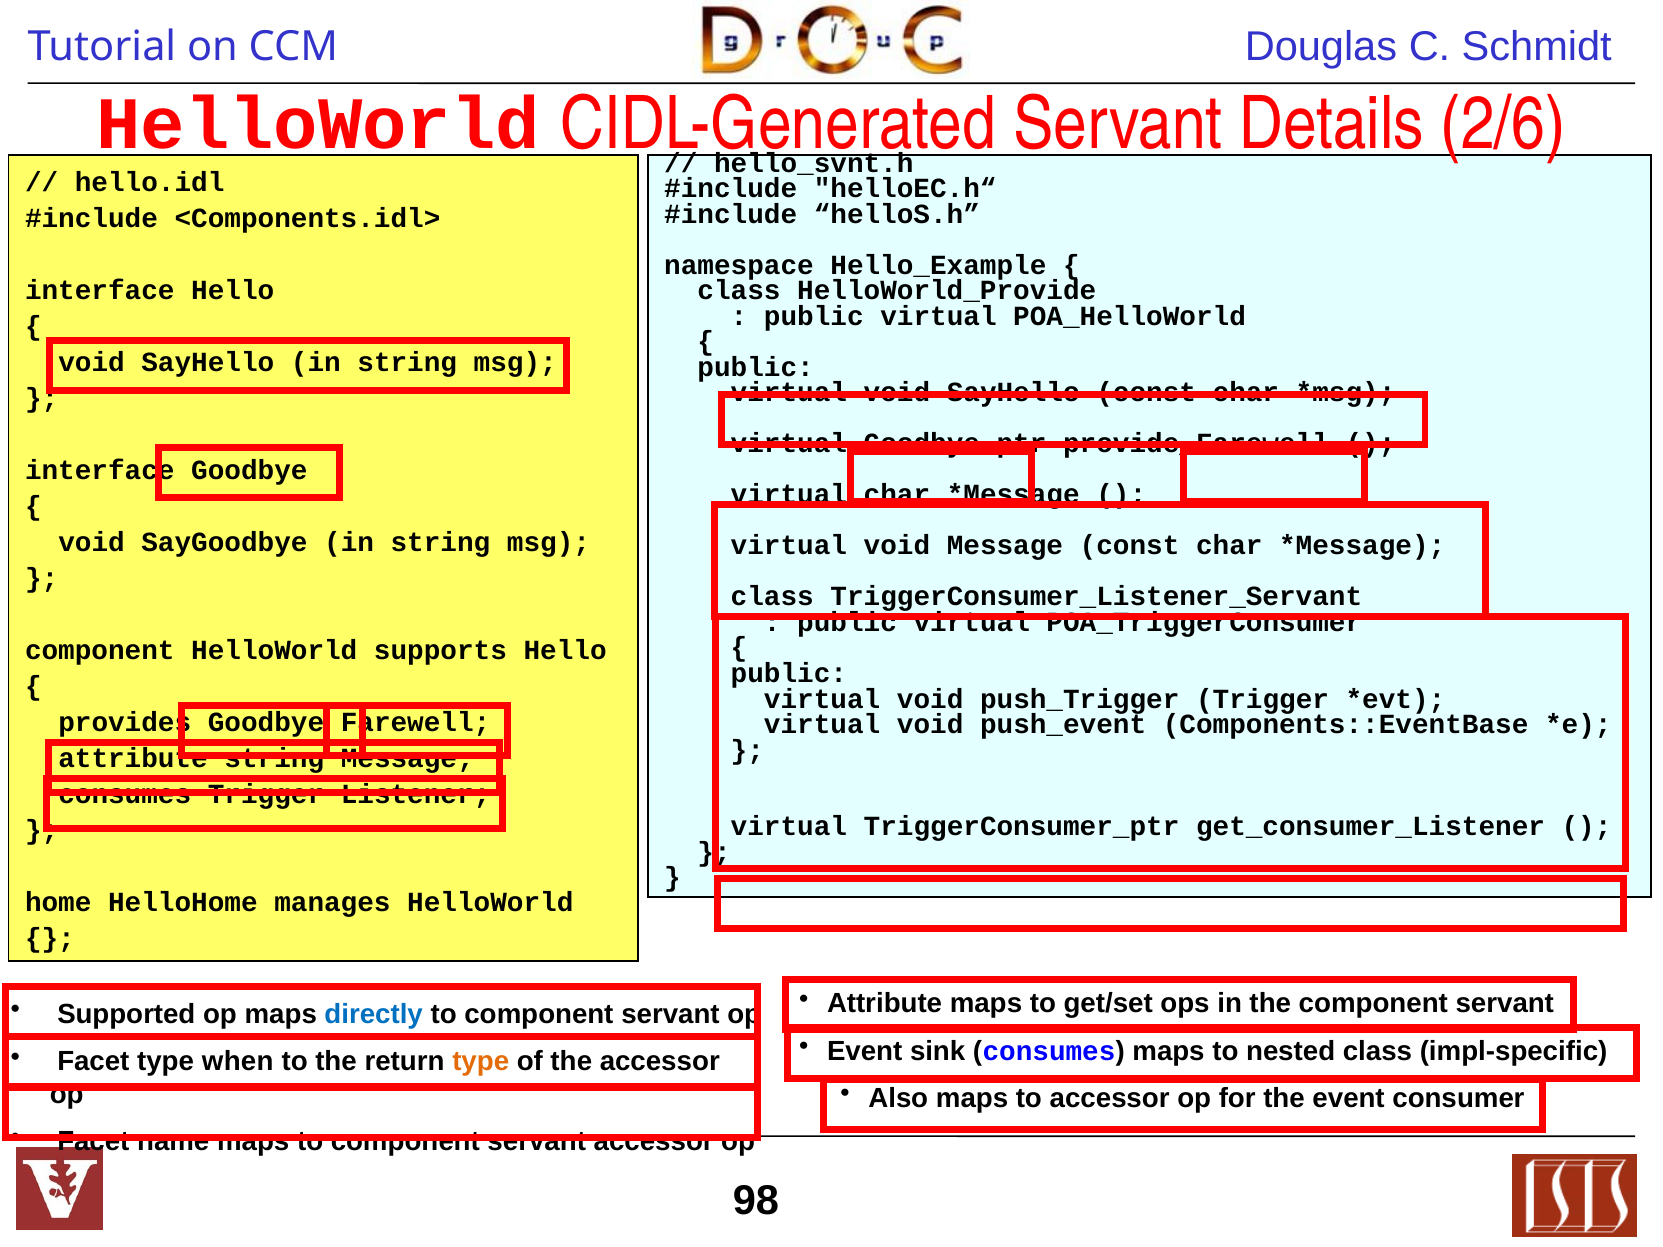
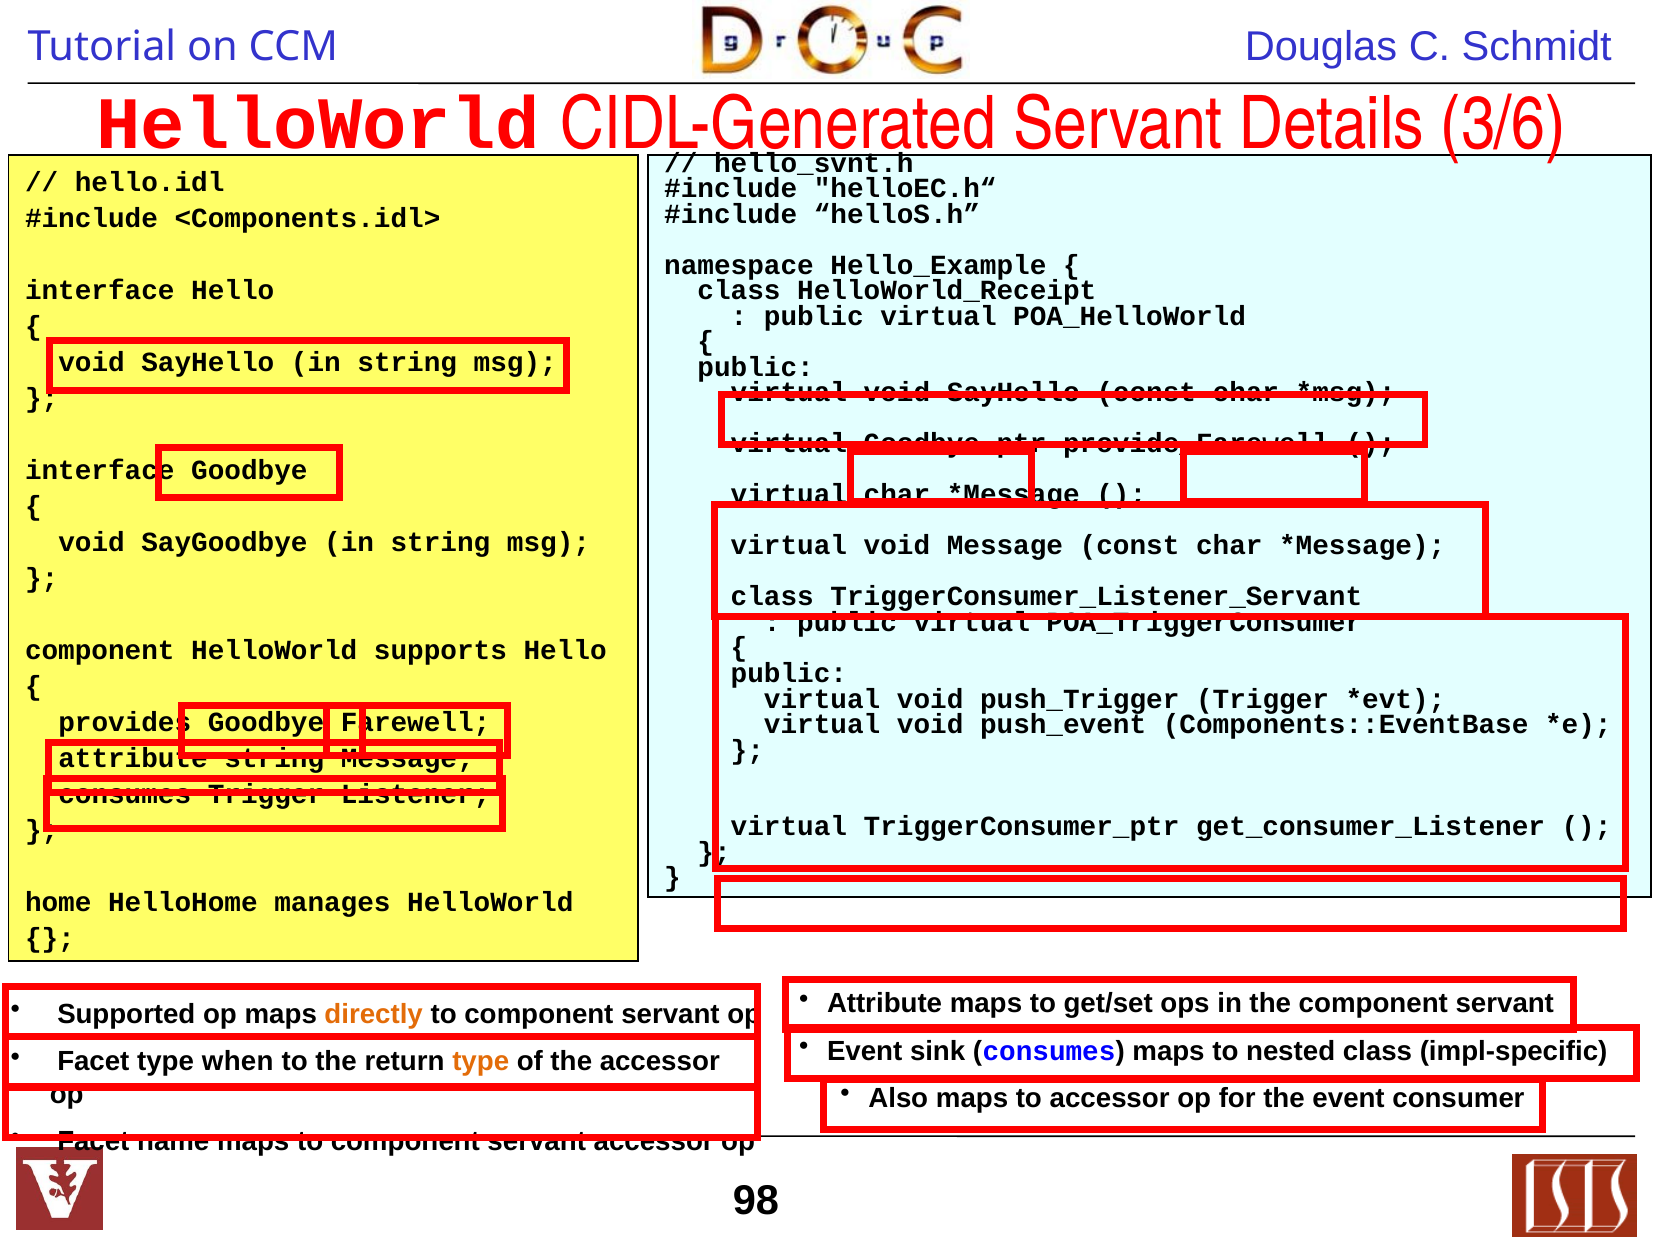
2/6: 2/6 -> 3/6 (1503, 124)
HelloWorld_Provide: HelloWorld_Provide -> HelloWorld_Receipt (947, 291)
directly colour: blue -> orange (374, 1014)
